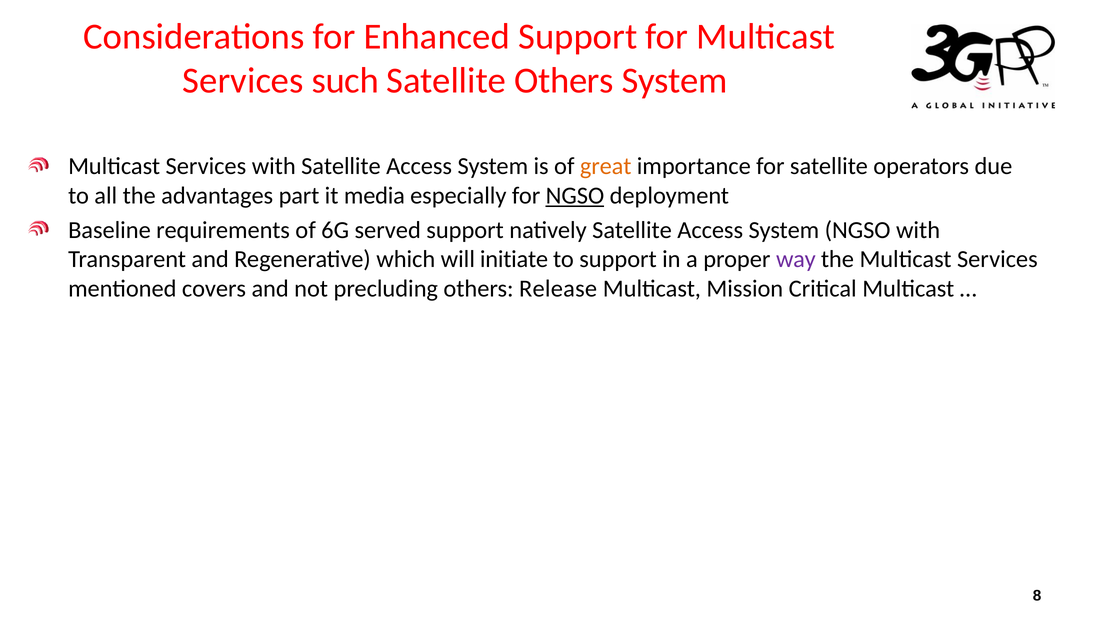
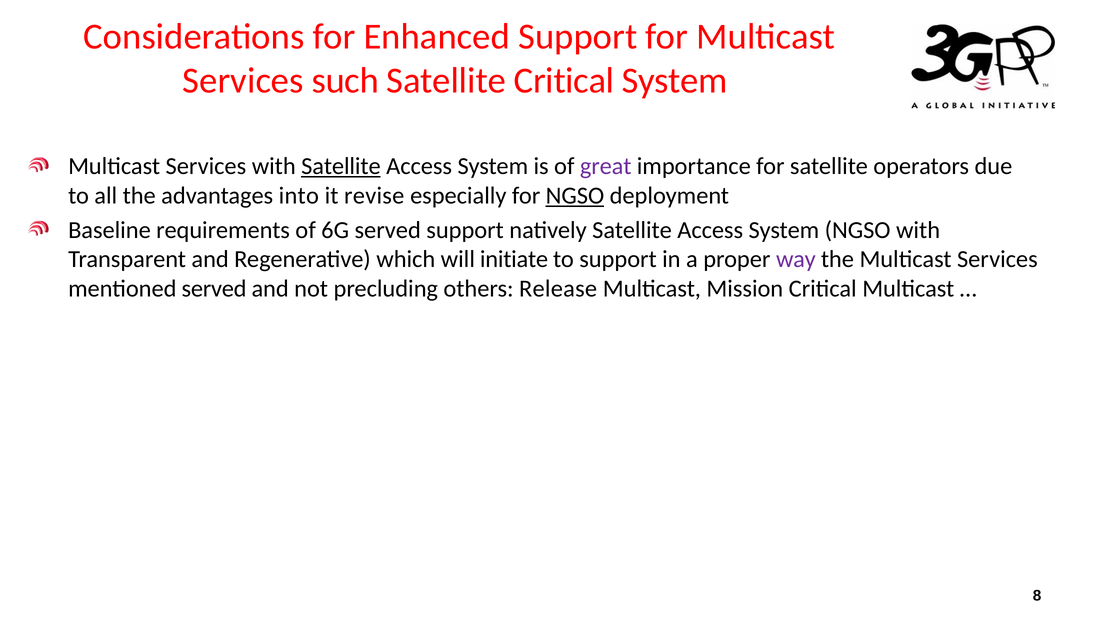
Satellite Others: Others -> Critical (564, 81)
Satellite underline: none -> present (341, 166)
great colour: orange -> purple (606, 166)
part: part -> into (299, 196)
media: media -> revise (374, 196)
mentioned covers: covers -> served (214, 289)
